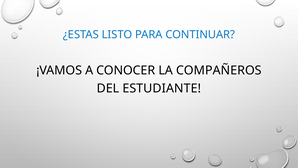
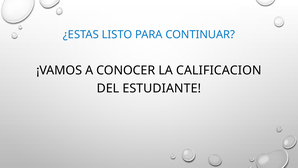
COMPAÑEROS: COMPAÑEROS -> CALIFICACION (219, 70)
